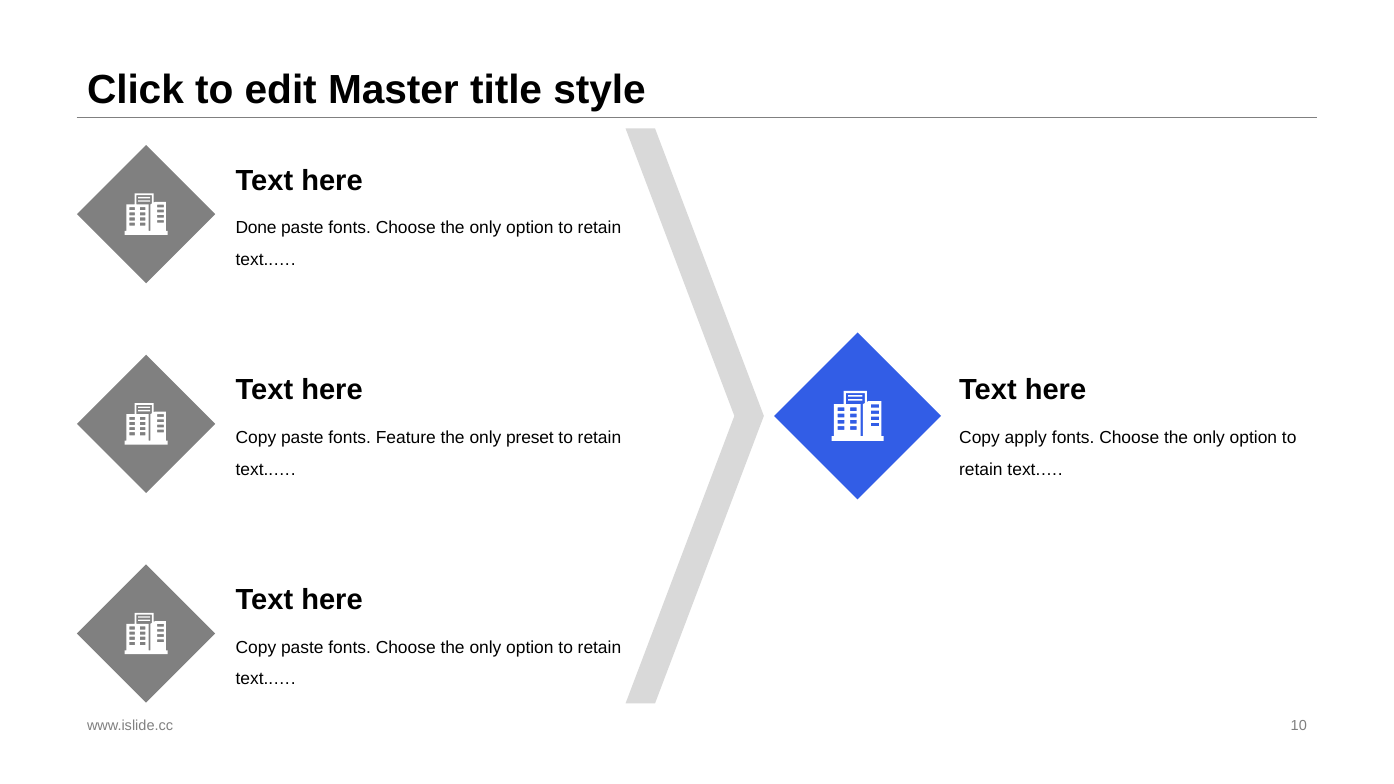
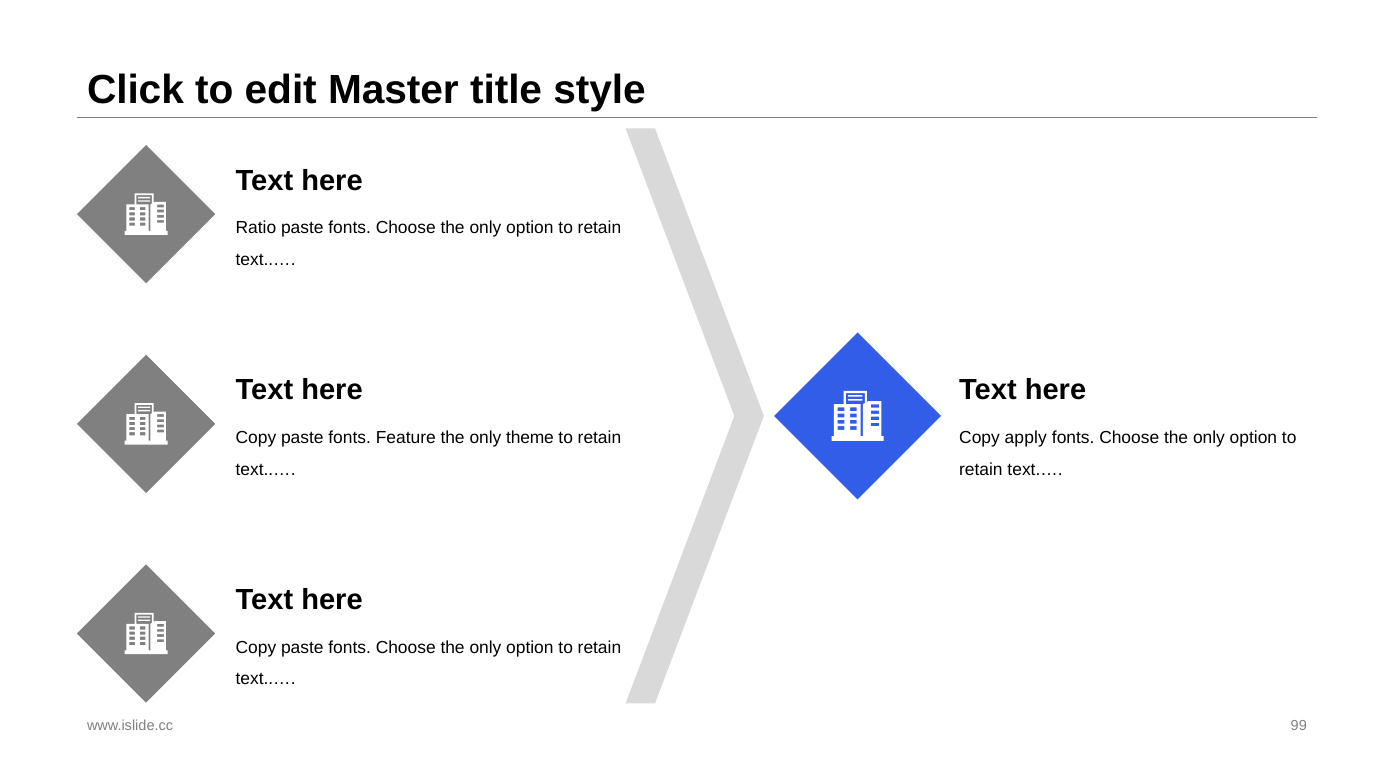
Done: Done -> Ratio (256, 228)
preset: preset -> theme (530, 438)
10: 10 -> 99 (1299, 726)
